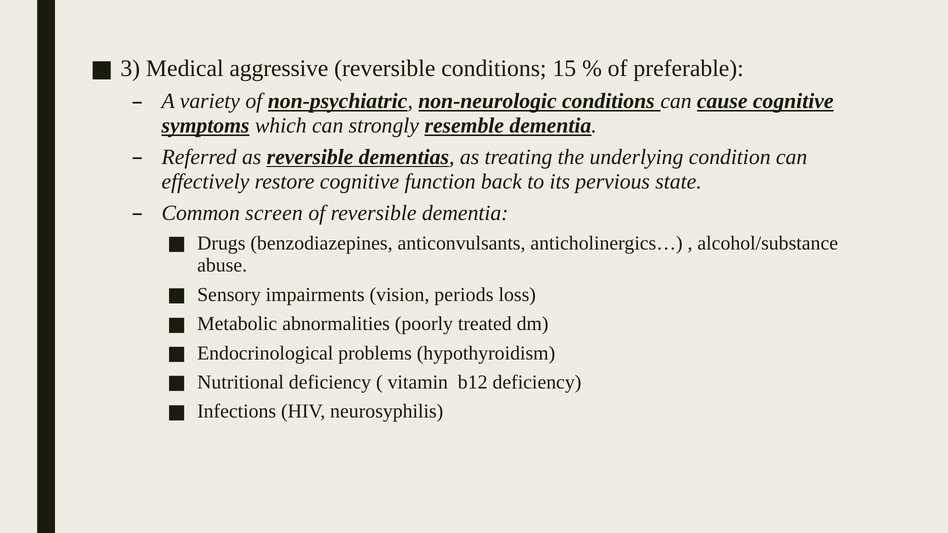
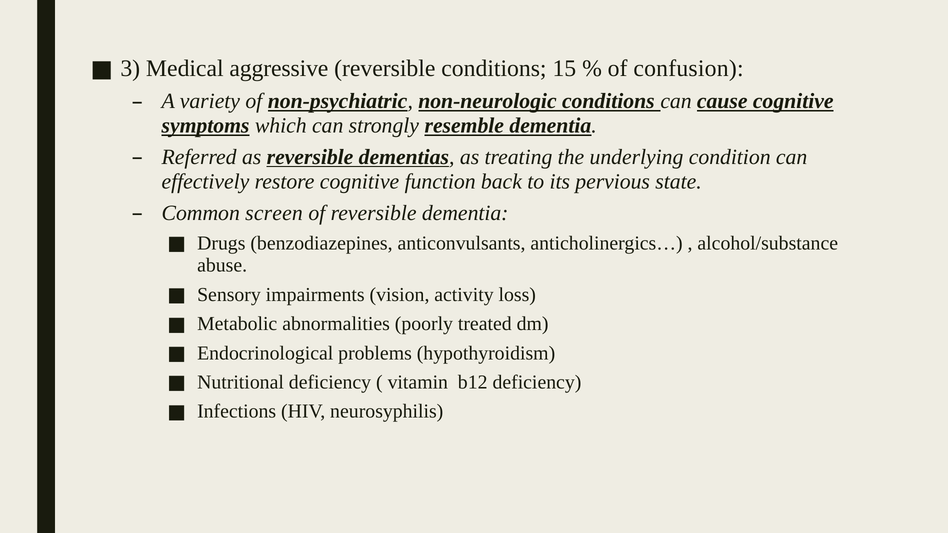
preferable: preferable -> confusion (688, 69)
periods: periods -> activity (464, 295)
